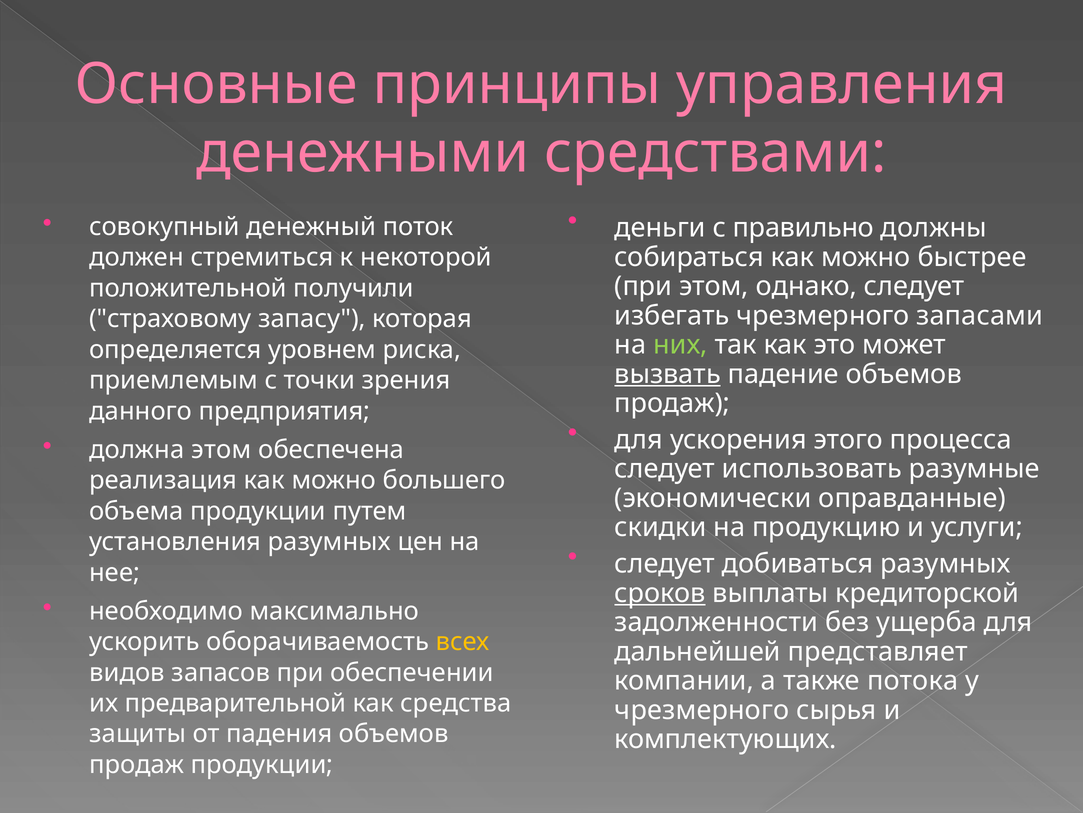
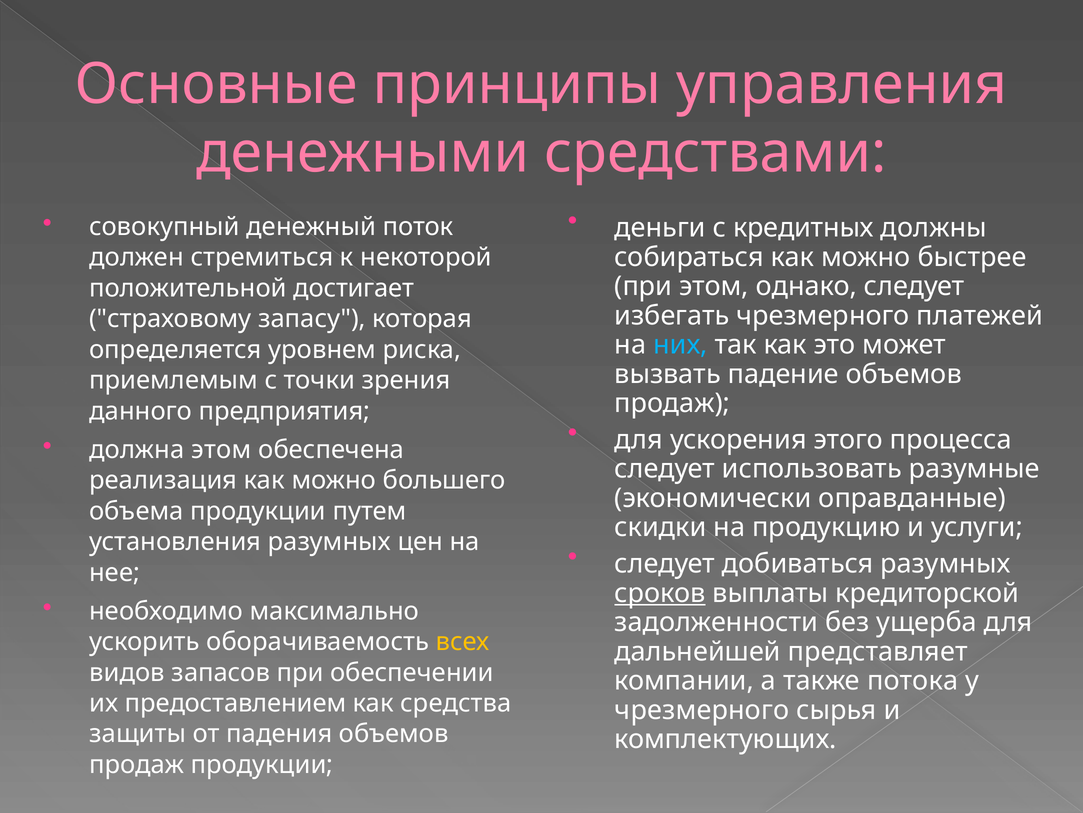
правильно: правильно -> кредитных (803, 228)
получили: получили -> достигает (354, 288)
запасами: запасами -> платежей (980, 315)
них colour: light green -> light blue (680, 345)
вызвать underline: present -> none (668, 374)
предварительной: предварительной -> предоставлением (236, 703)
